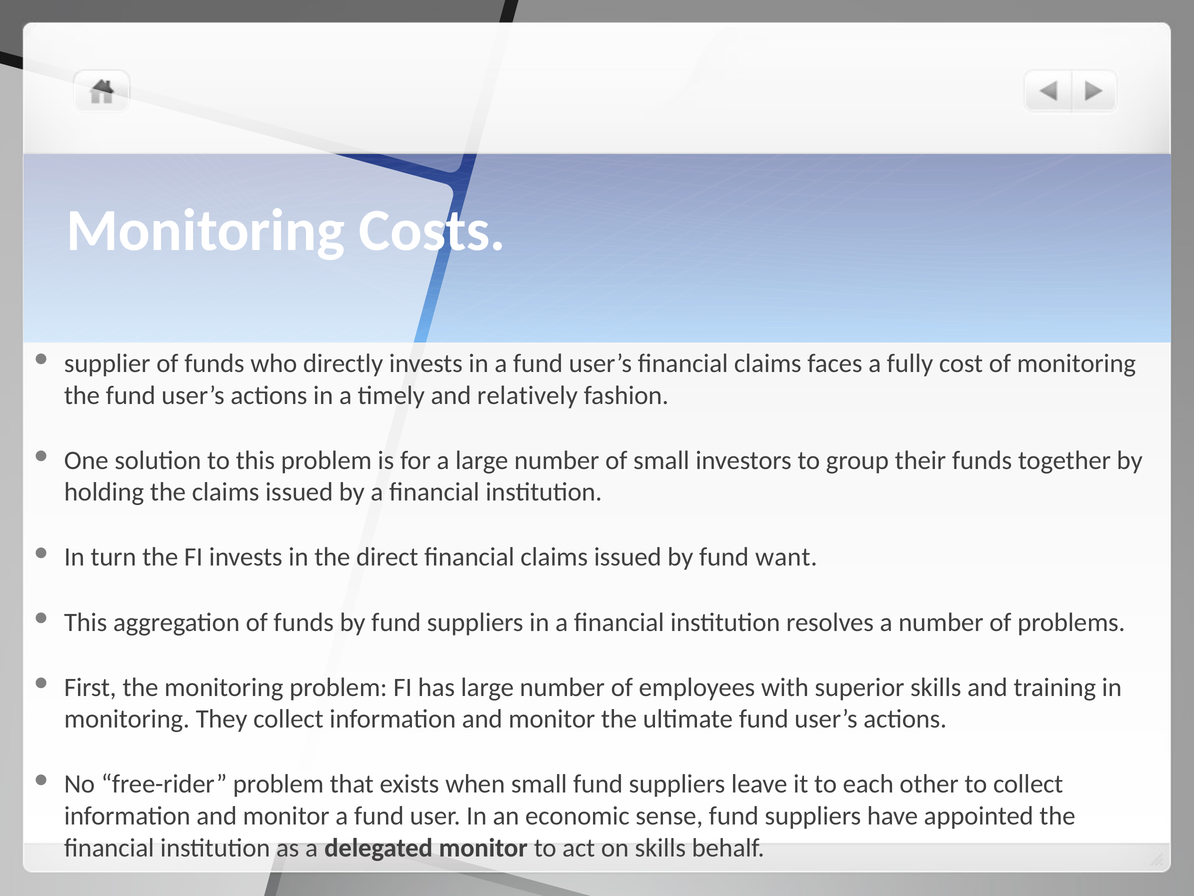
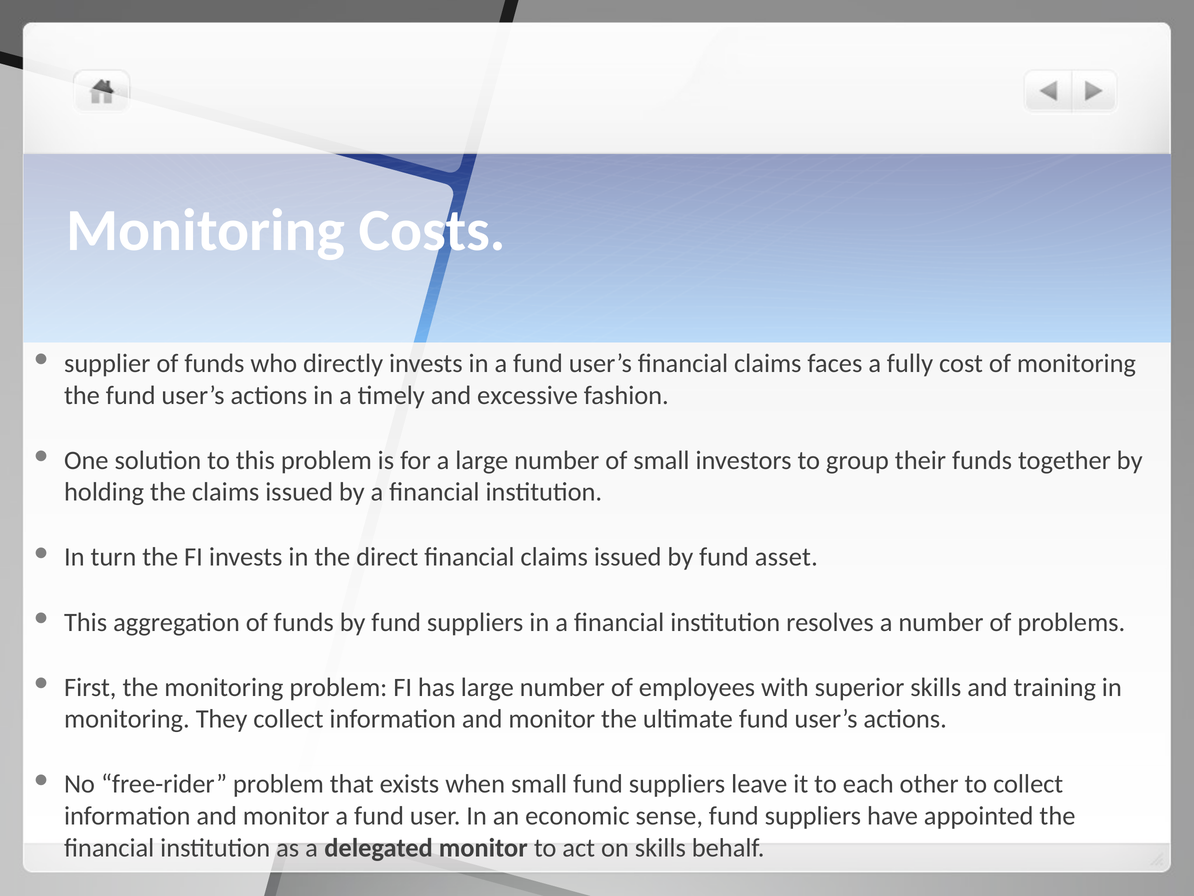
relatively: relatively -> excessive (528, 395)
want: want -> asset (786, 557)
